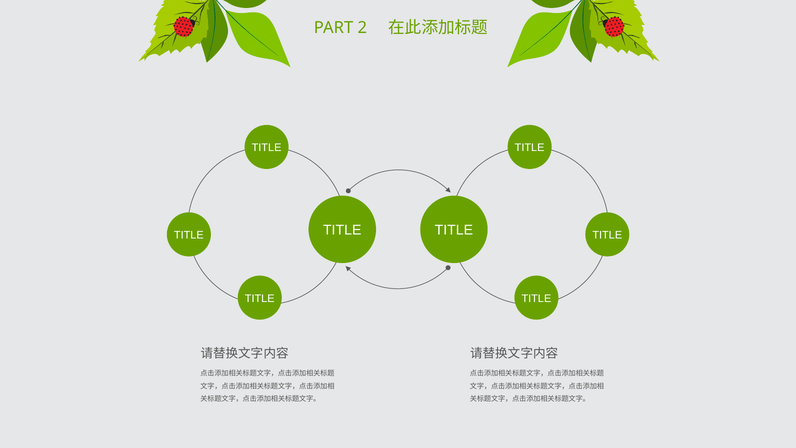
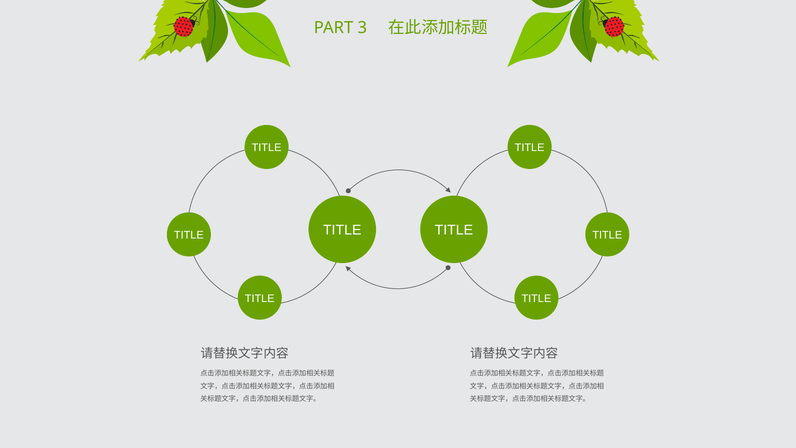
2: 2 -> 3 (362, 28)
